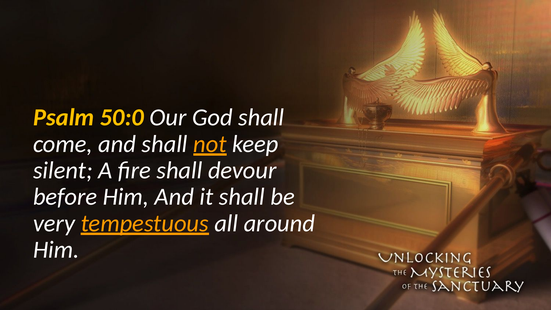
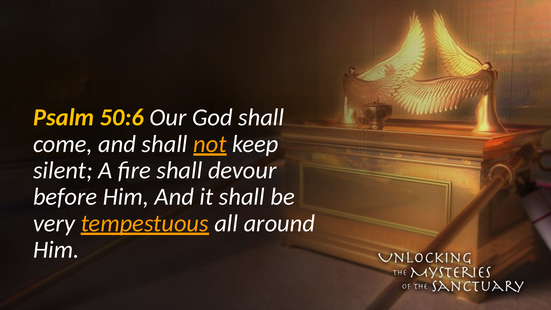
50:0: 50:0 -> 50:6 (122, 117)
